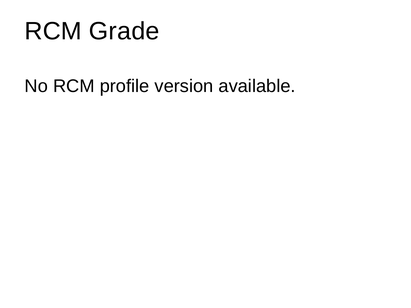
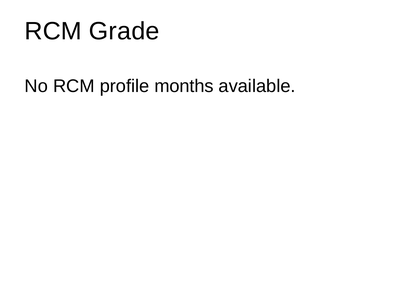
version: version -> months (184, 86)
